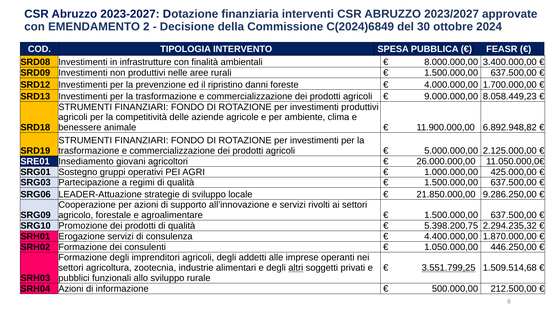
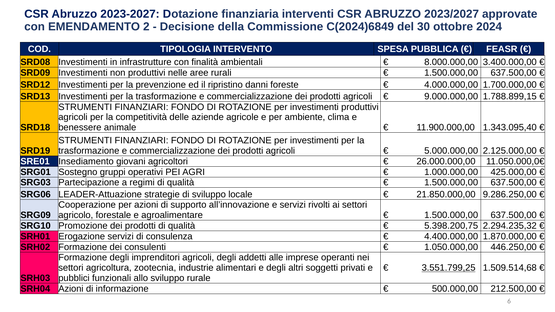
8.058.449,23: 8.058.449,23 -> 1.788.899,15 (510, 96)
6.892.948,82: 6.892.948,82 -> 1.343.095,40 (510, 128)
altri underline: present -> none (296, 268)
